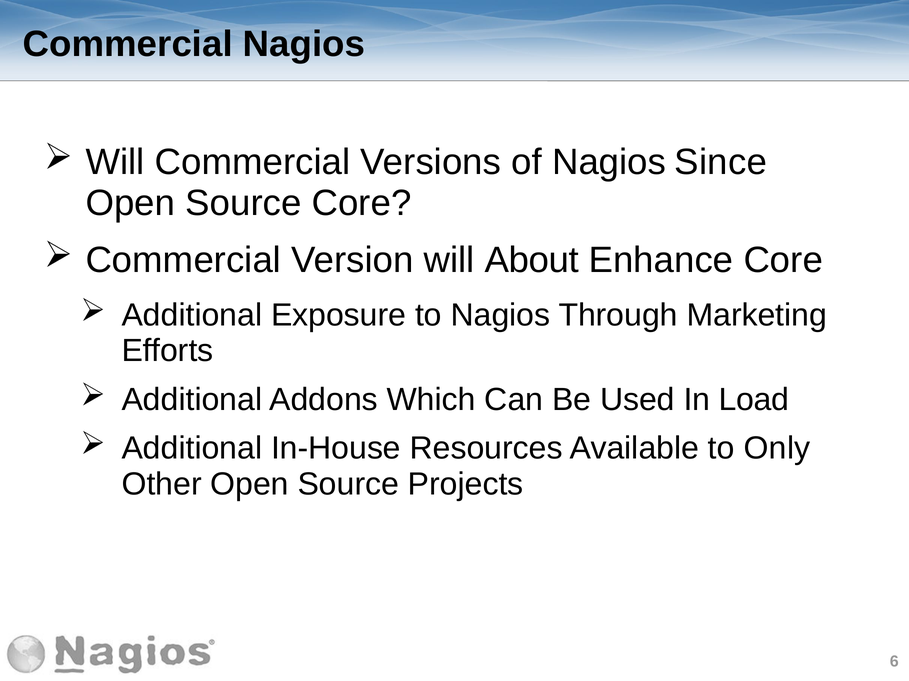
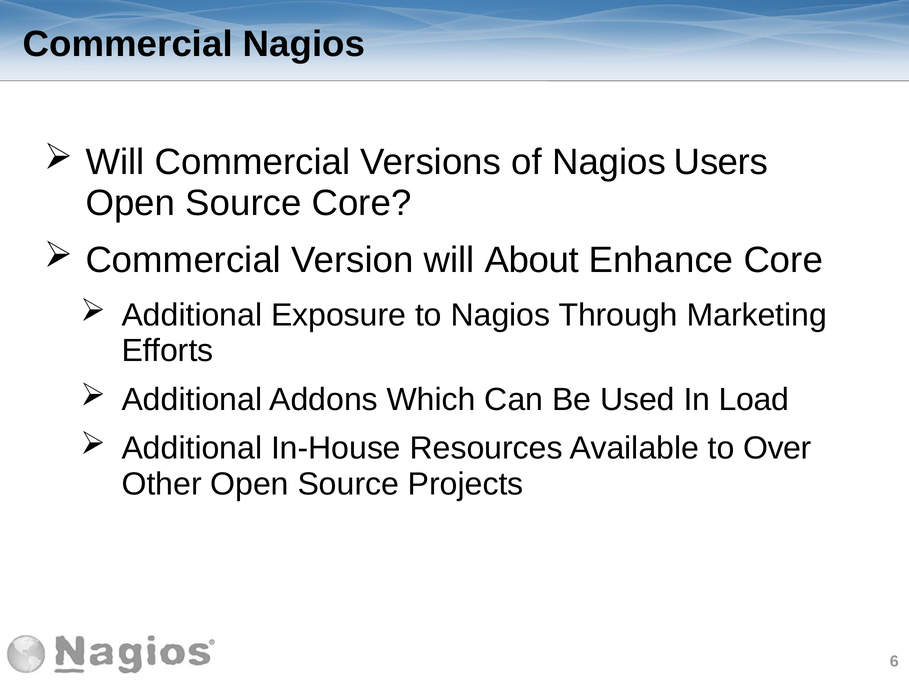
Since: Since -> Users (721, 162)
Only: Only -> Over (777, 449)
